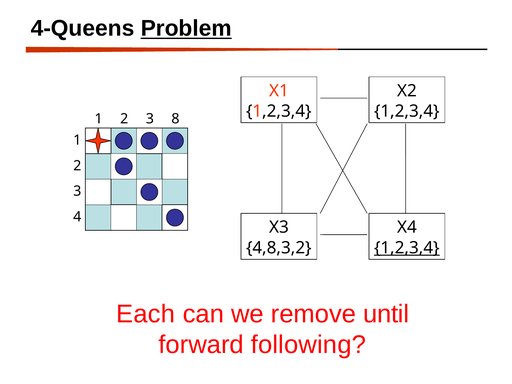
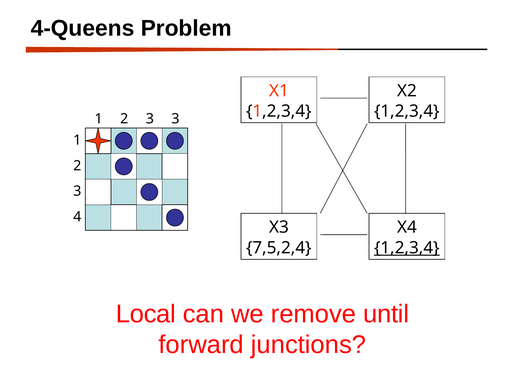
Problem underline: present -> none (186, 28)
2 8: 8 -> 3 (175, 119)
4,8,3,2: 4,8,3,2 -> 7,5,2,4 (279, 248)
Each: Each -> Local (146, 314)
following: following -> junctions (308, 345)
